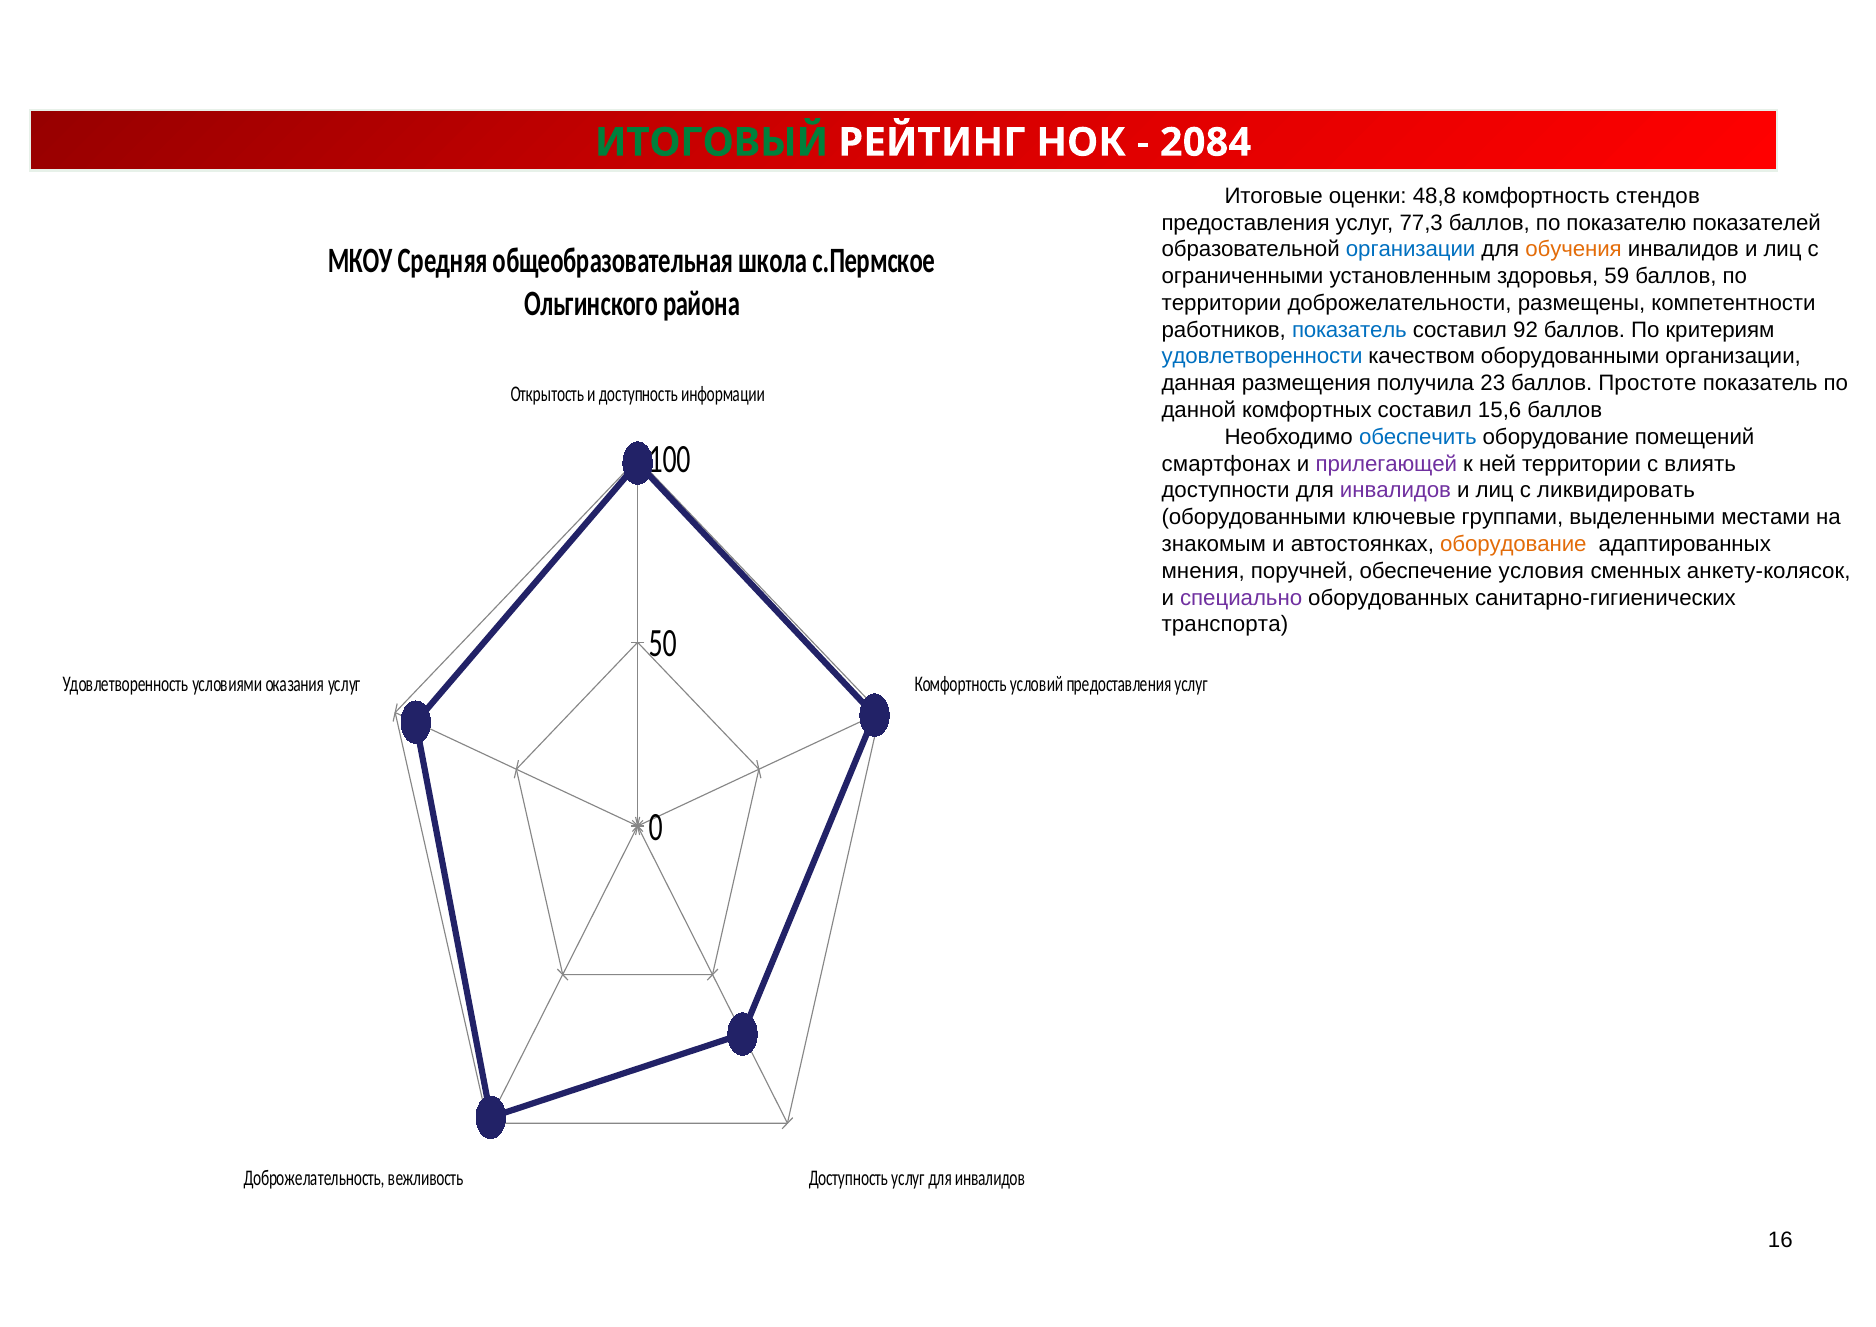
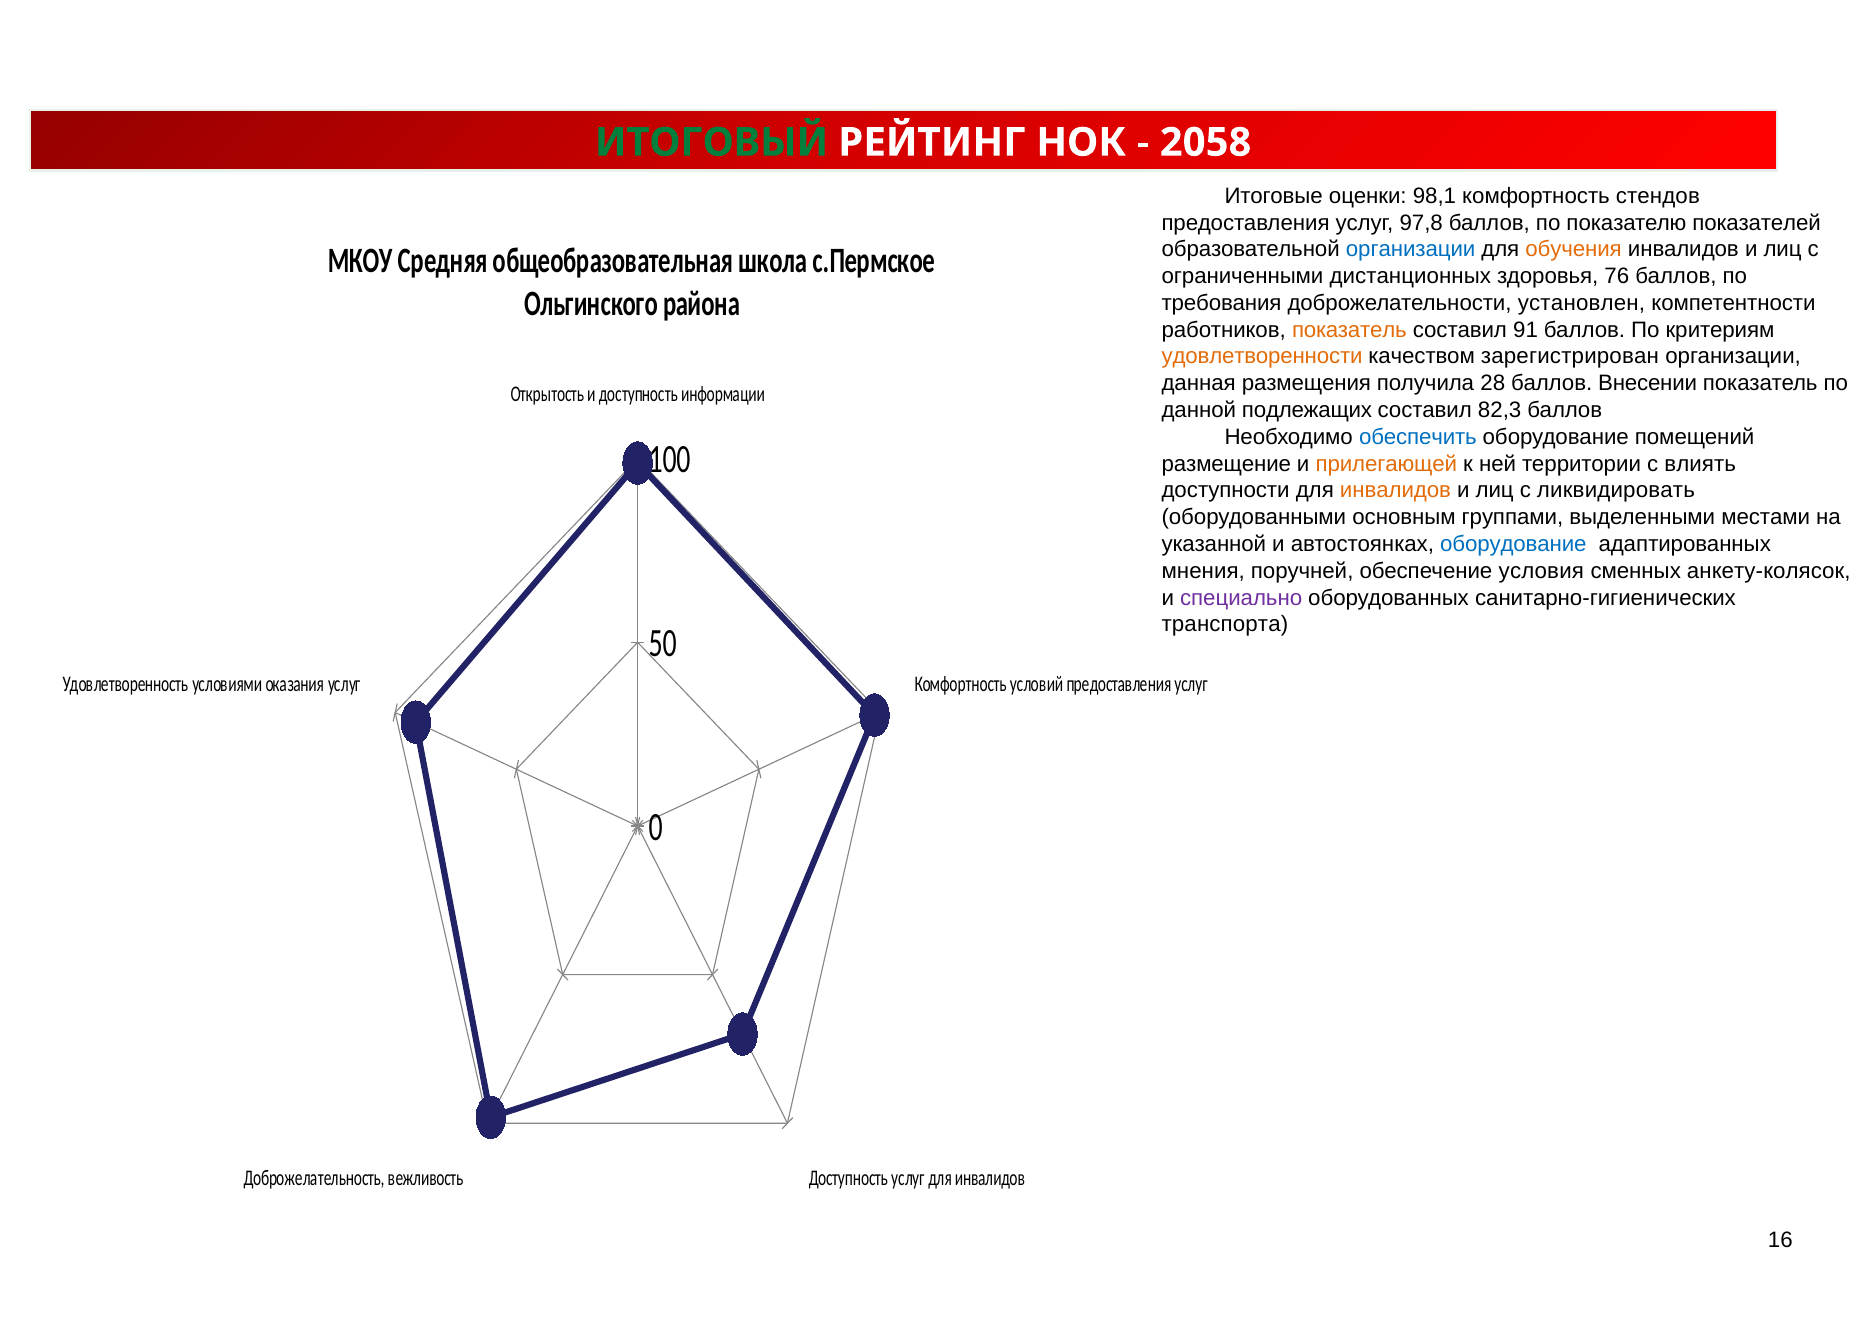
2084: 2084 -> 2058 (1206, 142)
48,8: 48,8 -> 98,1 (1434, 196)
77,3: 77,3 -> 97,8 (1421, 223)
установленным: установленным -> дистанционных (1410, 276)
59: 59 -> 76 (1617, 276)
территории: территории -> требования (1222, 303)
размещены: размещены -> установлен (1581, 303)
показатель colour: blue -> orange (1349, 330)
92: 92 -> 91 (1526, 330)
удовлетворенности colour: blue -> orange (1262, 356)
качеством оборудованными: оборудованными -> зарегистрирован (1570, 356)
23: 23 -> 28 (1493, 383)
Простоте: Простоте -> Внесении (1648, 383)
комфортных: комфортных -> подлежащих (1307, 410)
15,6: 15,6 -> 82,3 (1500, 410)
смартфонах: смартфонах -> размещение (1226, 464)
прилегающей colour: purple -> orange (1386, 464)
инвалидов colour: purple -> orange (1396, 490)
ключевые: ключевые -> основным (1404, 517)
знакомым: знакомым -> указанной (1214, 544)
оборудование colour: orange -> blue (1513, 544)
